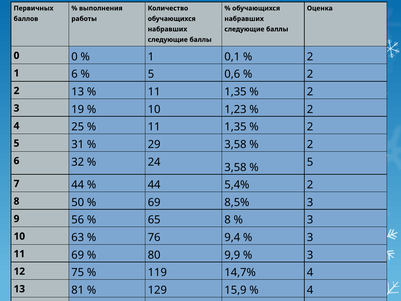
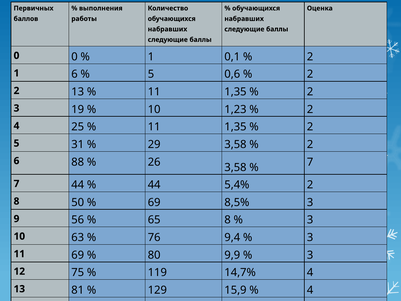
6 32: 32 -> 88 (78, 162)
24: 24 -> 26 (154, 162)
5: 5 -> 7 (310, 162)
